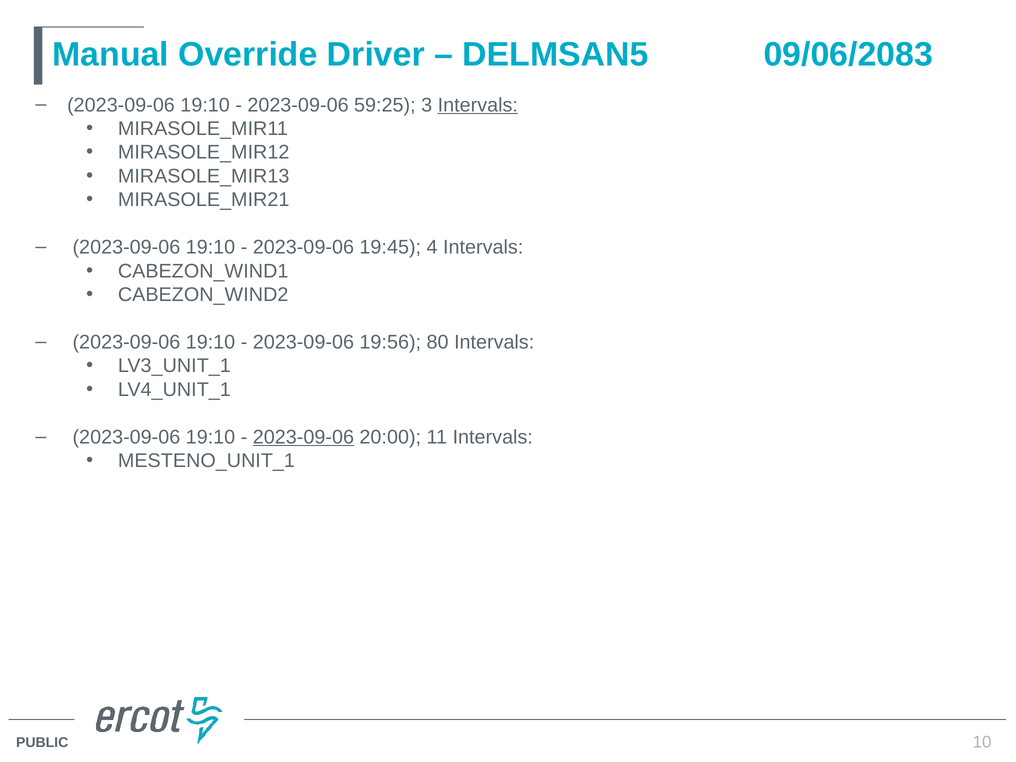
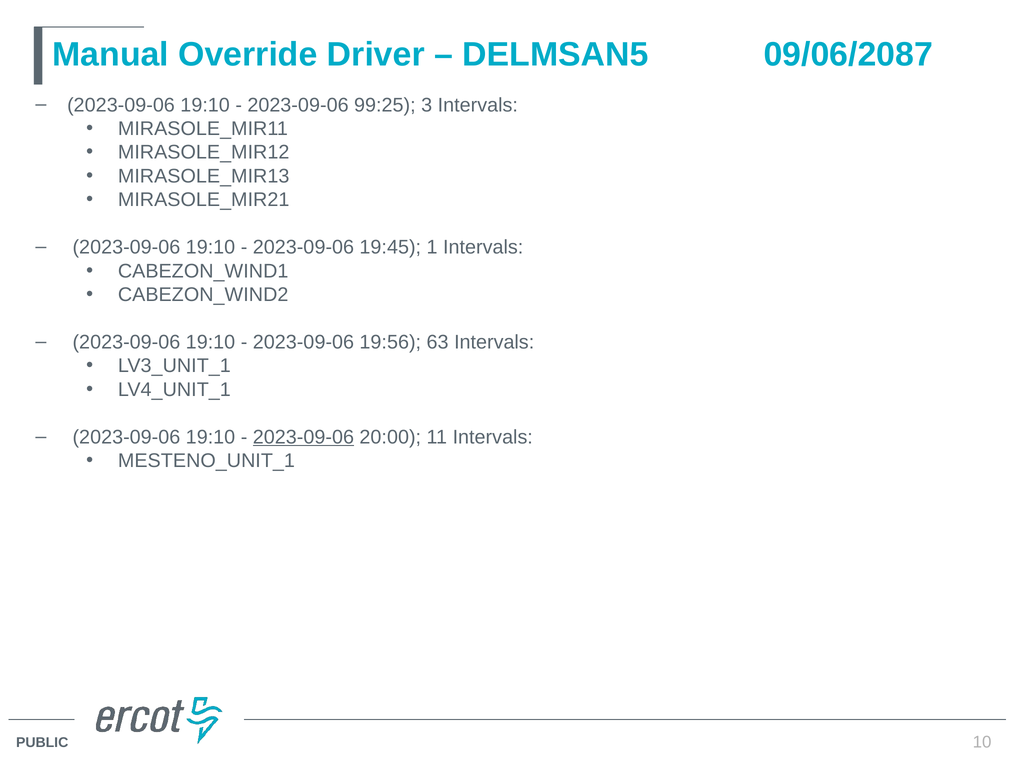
09/06/2083: 09/06/2083 -> 09/06/2087 (848, 55)
59:25: 59:25 -> 99:25 (385, 105)
Intervals underline: present -> none (478, 105)
4: 4 -> 1 (432, 247)
80: 80 -> 63 (438, 342)
